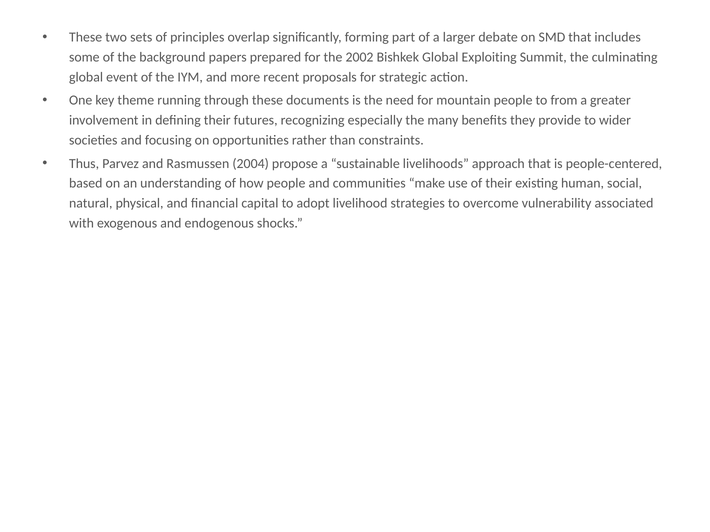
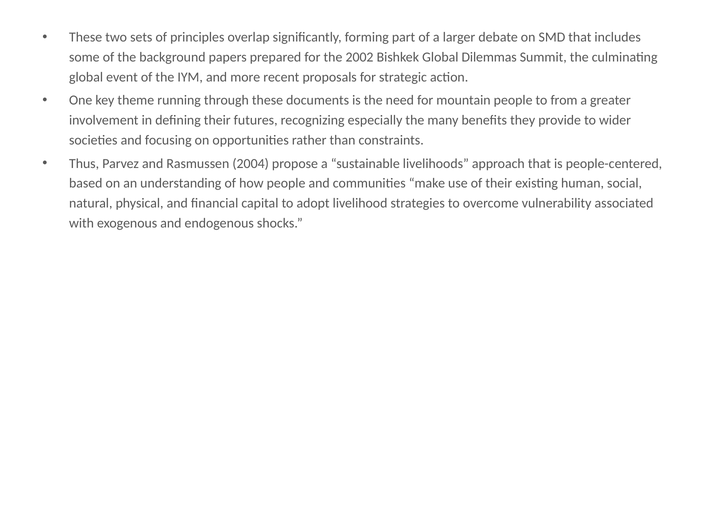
Exploiting: Exploiting -> Dilemmas (489, 57)
